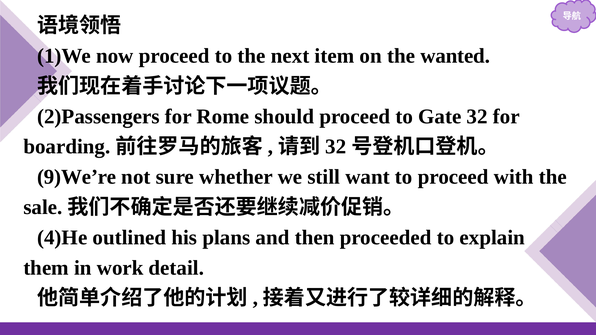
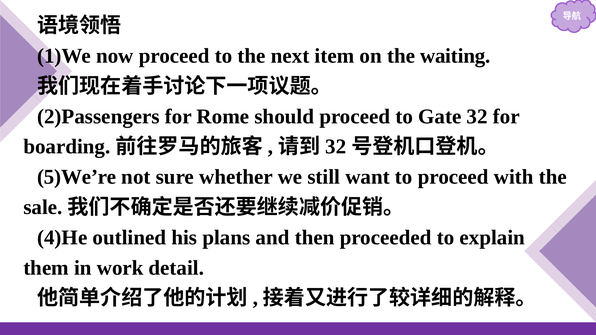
wanted: wanted -> waiting (455, 56)
9)We’re: 9)We’re -> 5)We’re (77, 177)
